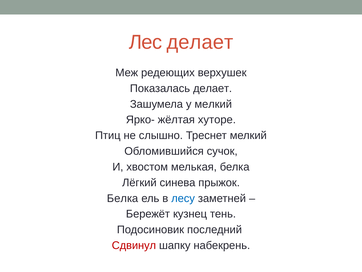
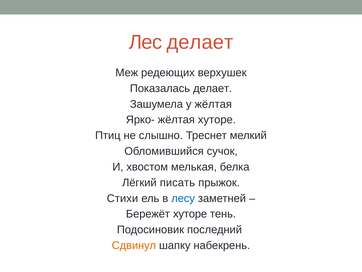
у мелкий: мелкий -> жёлтая (213, 104)
синева: синева -> писать (177, 182)
Белка: Белка -> Стихи (122, 198)
Бережёт кузнец: кузнец -> хуторе (190, 214)
Сдвинул colour: red -> orange (134, 245)
